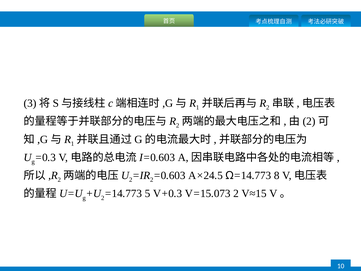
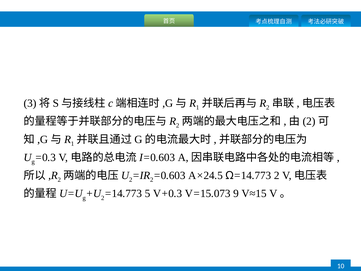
8: 8 -> 2 (277, 175)
V=15.073 2: 2 -> 9 (236, 193)
